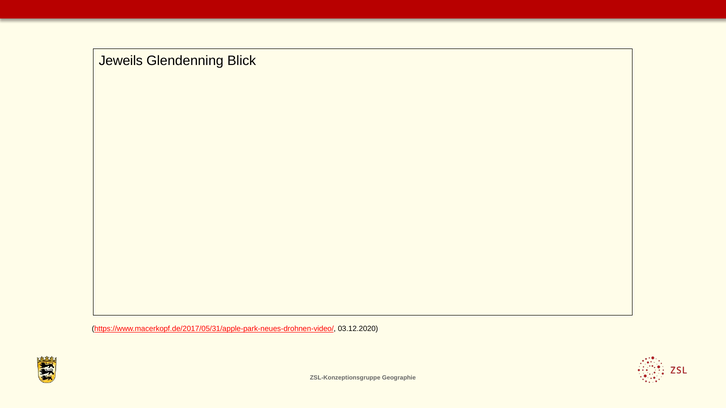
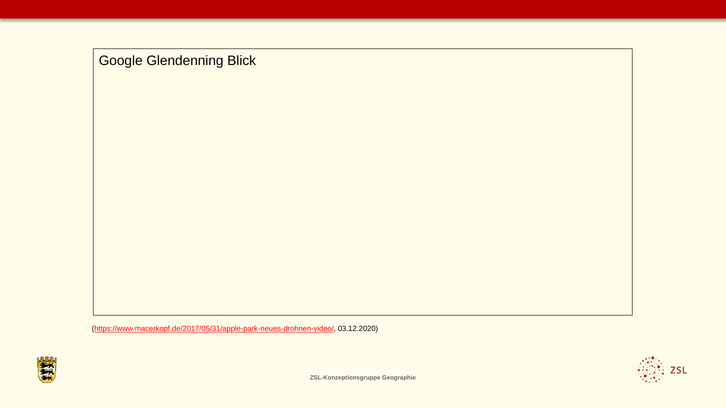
Jeweils: Jeweils -> Google (121, 61)
